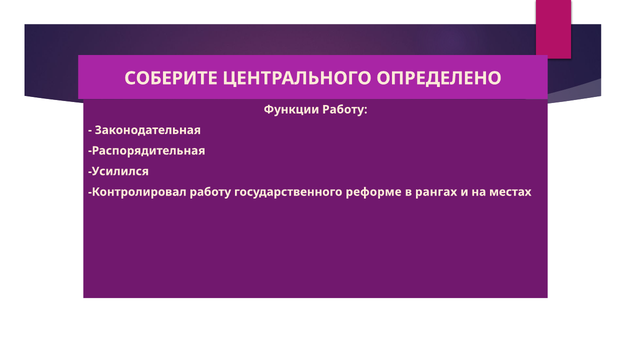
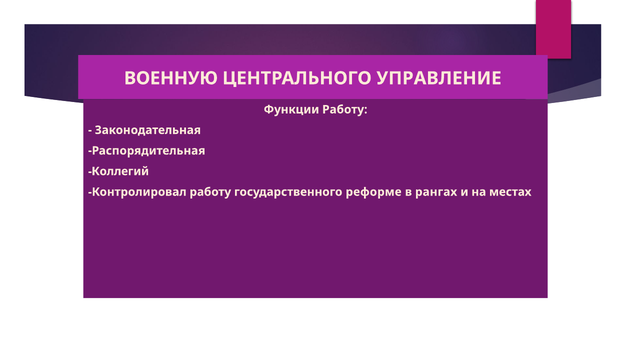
СОБЕРИТЕ: СОБЕРИТЕ -> ВОЕННУЮ (171, 78)
ОПРЕДЕЛЕНО: ОПРЕДЕЛЕНО -> УПРАВЛЕНИЕ (439, 78)
Усилился: Усилился -> Коллегий (118, 171)
